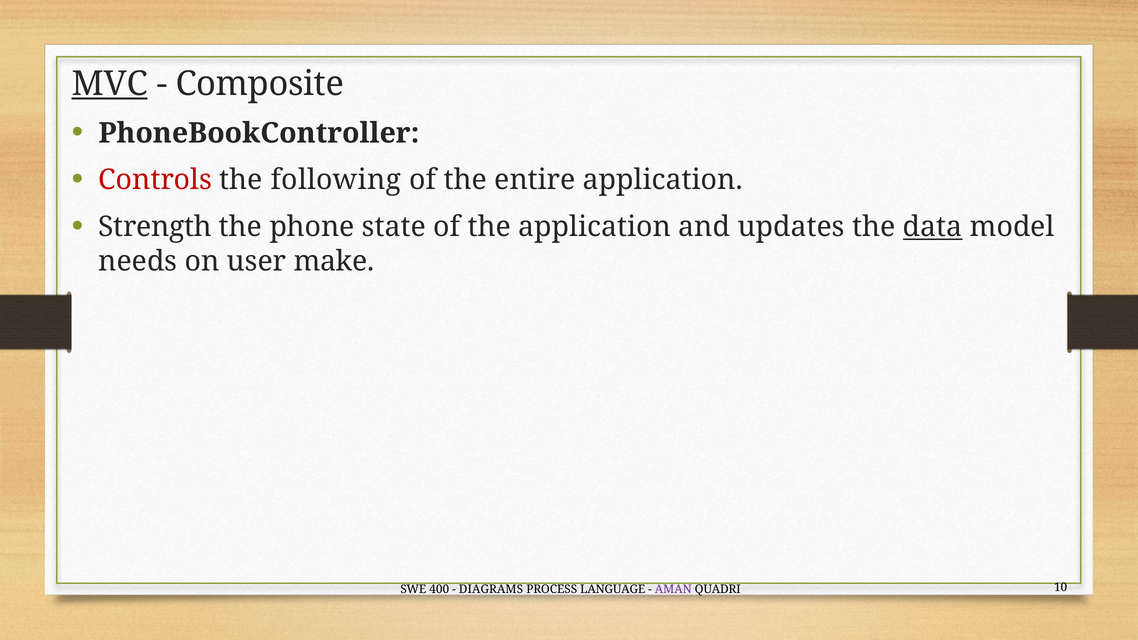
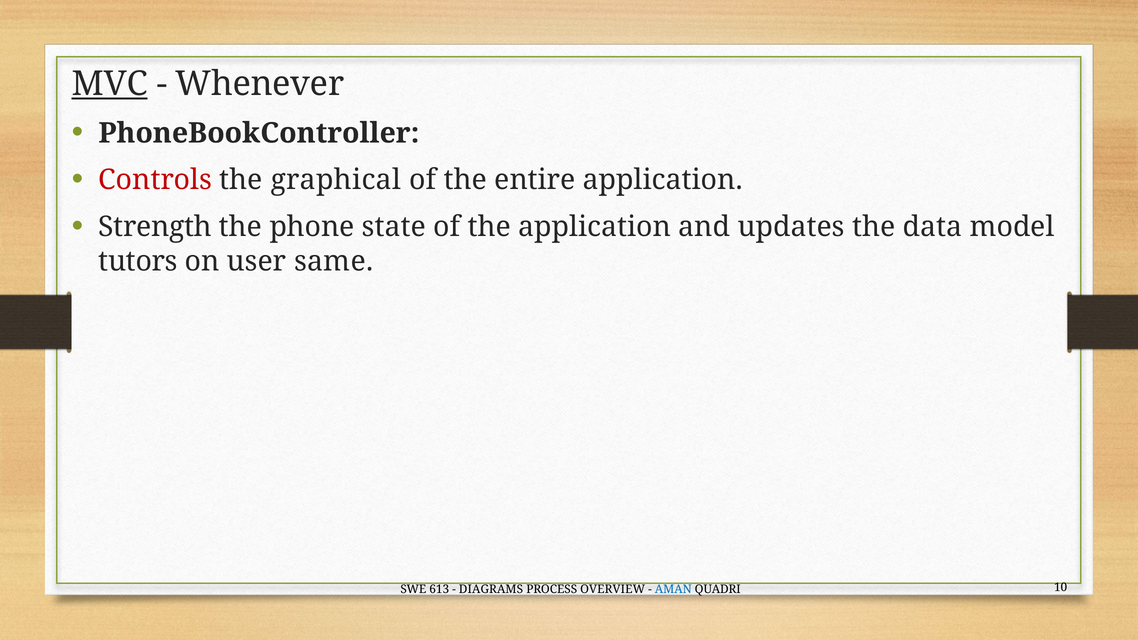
Composite: Composite -> Whenever (260, 84)
following: following -> graphical (336, 180)
data underline: present -> none (933, 227)
needs: needs -> tutors (138, 261)
make: make -> same (334, 261)
400: 400 -> 613 (439, 589)
LANGUAGE: LANGUAGE -> OVERVIEW (613, 589)
AMAN colour: purple -> blue (673, 589)
